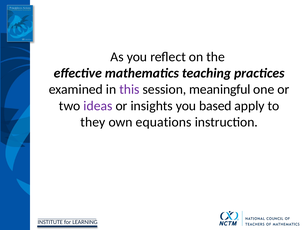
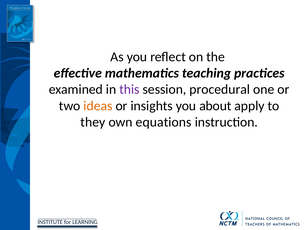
meaningful: meaningful -> procedural (220, 90)
ideas colour: purple -> orange (98, 106)
based: based -> about (215, 106)
